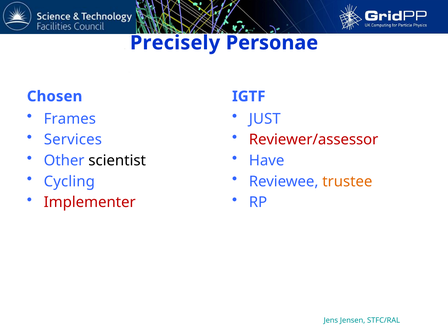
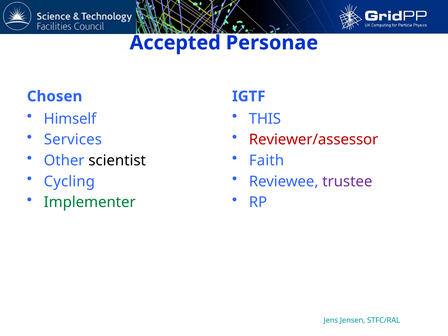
Precisely: Precisely -> Accepted (175, 43)
Frames: Frames -> Himself (70, 119)
JUST: JUST -> THIS (265, 119)
Have: Have -> Faith (267, 161)
trustee colour: orange -> purple (347, 182)
Implementer colour: red -> green (90, 202)
